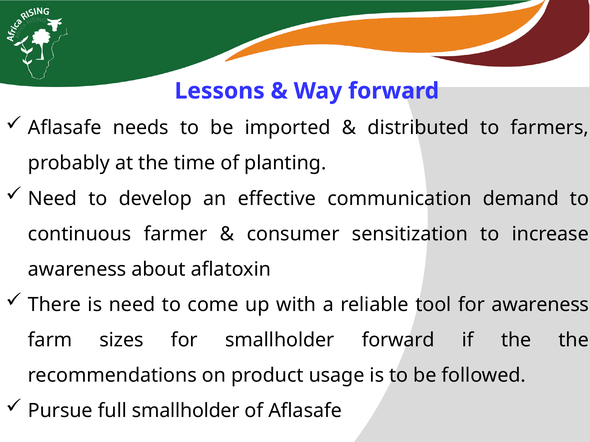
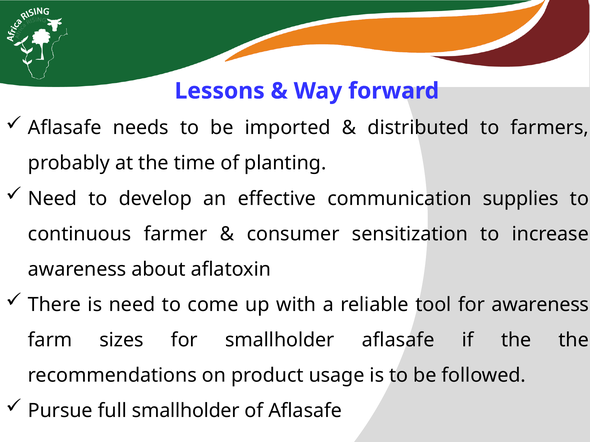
demand: demand -> supplies (521, 199)
smallholder forward: forward -> aflasafe (398, 340)
